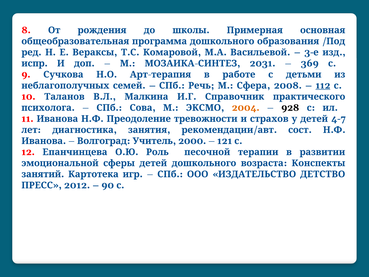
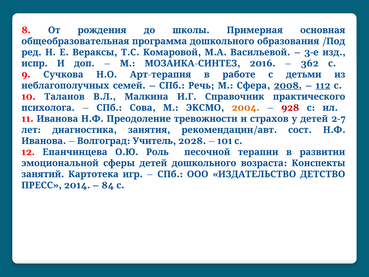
2031: 2031 -> 2016 (263, 63)
369: 369 -> 362 (310, 63)
2008 underline: none -> present (288, 85)
928 colour: black -> red (290, 108)
4-7: 4-7 -> 2-7 (338, 119)
2000: 2000 -> 2028 (192, 141)
121: 121 -> 101 (225, 141)
2012: 2012 -> 2014 (77, 185)
90: 90 -> 84 (108, 185)
